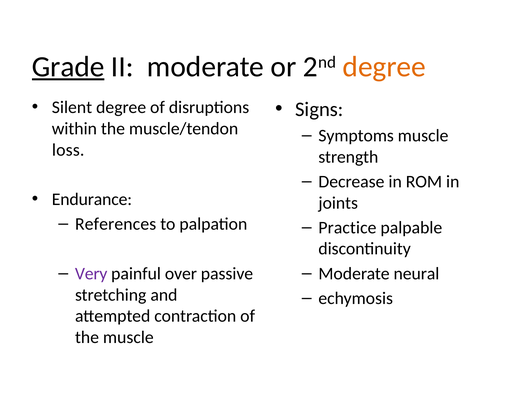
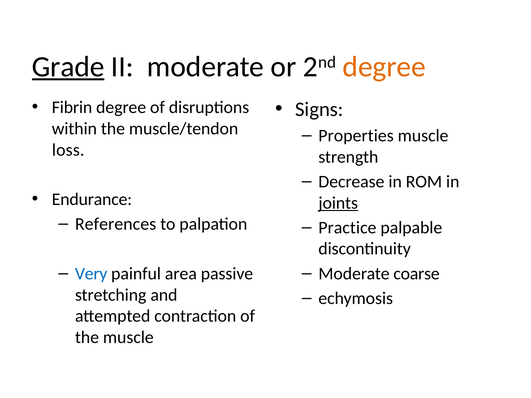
Silent: Silent -> Fibrin (72, 107)
Symptoms: Symptoms -> Properties (356, 136)
joints underline: none -> present (338, 203)
neural: neural -> coarse (417, 274)
Very colour: purple -> blue (91, 274)
over: over -> area (181, 274)
